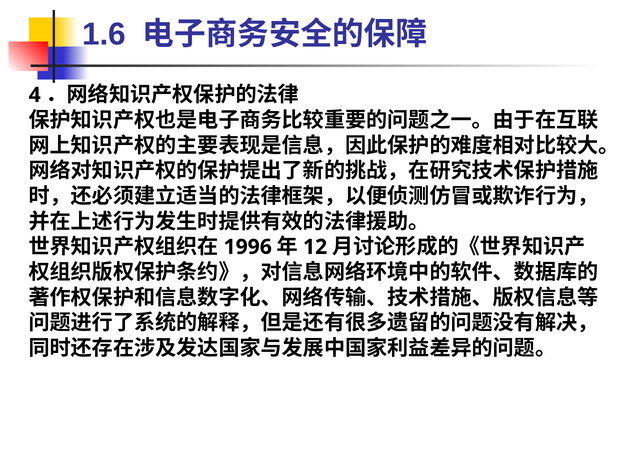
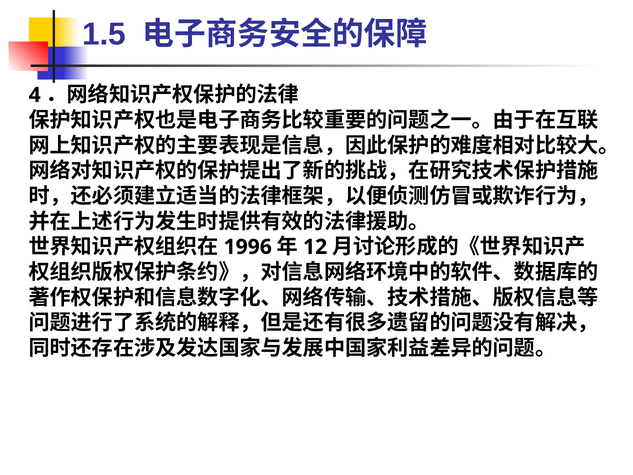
1.6: 1.6 -> 1.5 (104, 34)
